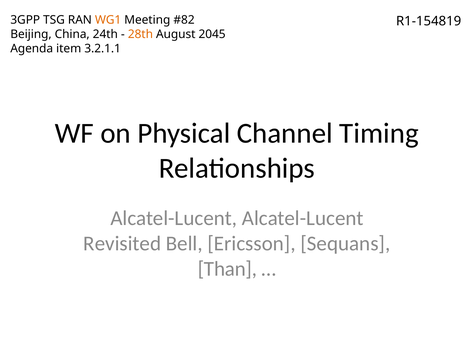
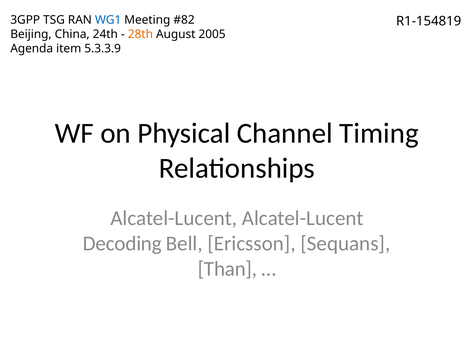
WG1 colour: orange -> blue (108, 20)
2045: 2045 -> 2005 (212, 34)
3.2.1.1: 3.2.1.1 -> 5.3.3.9 (103, 48)
Revisited: Revisited -> Decoding (122, 243)
